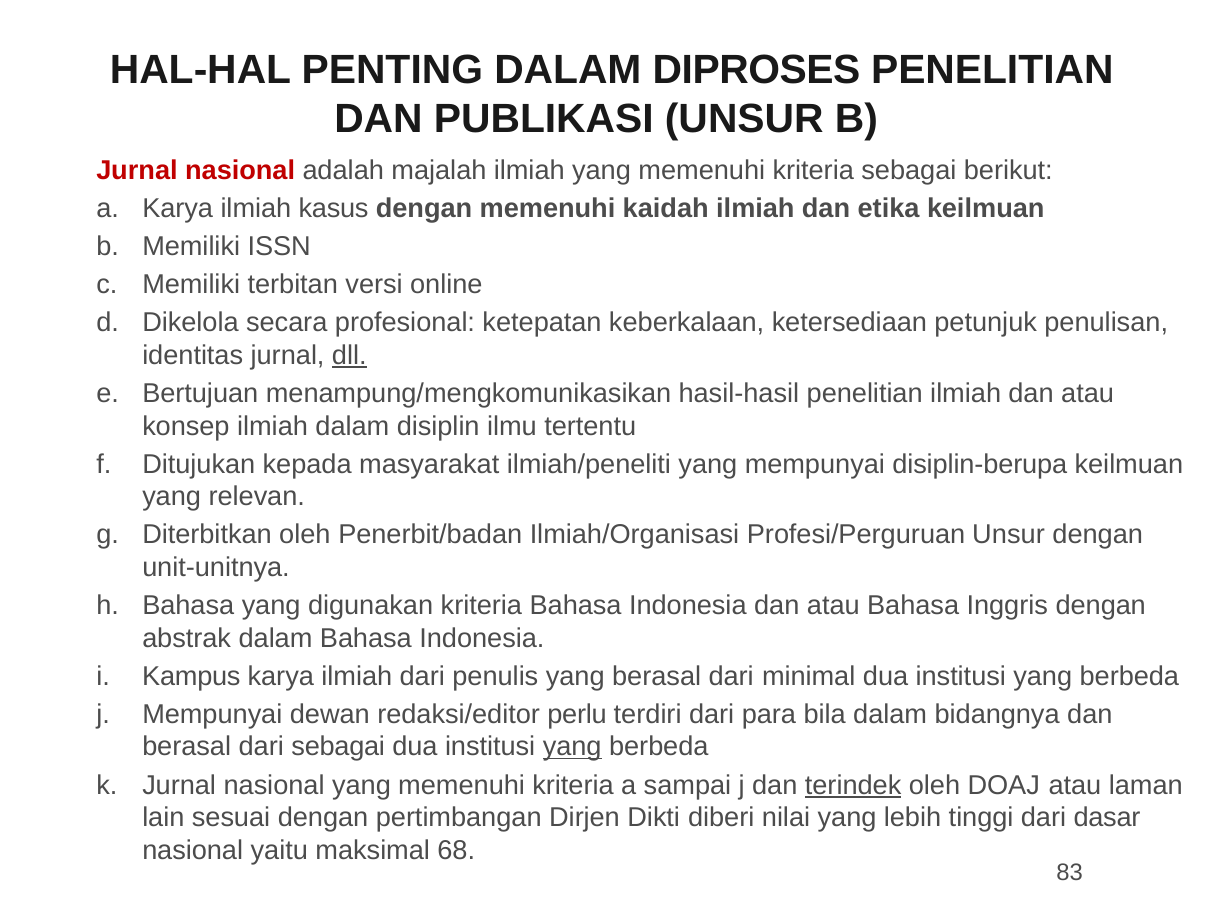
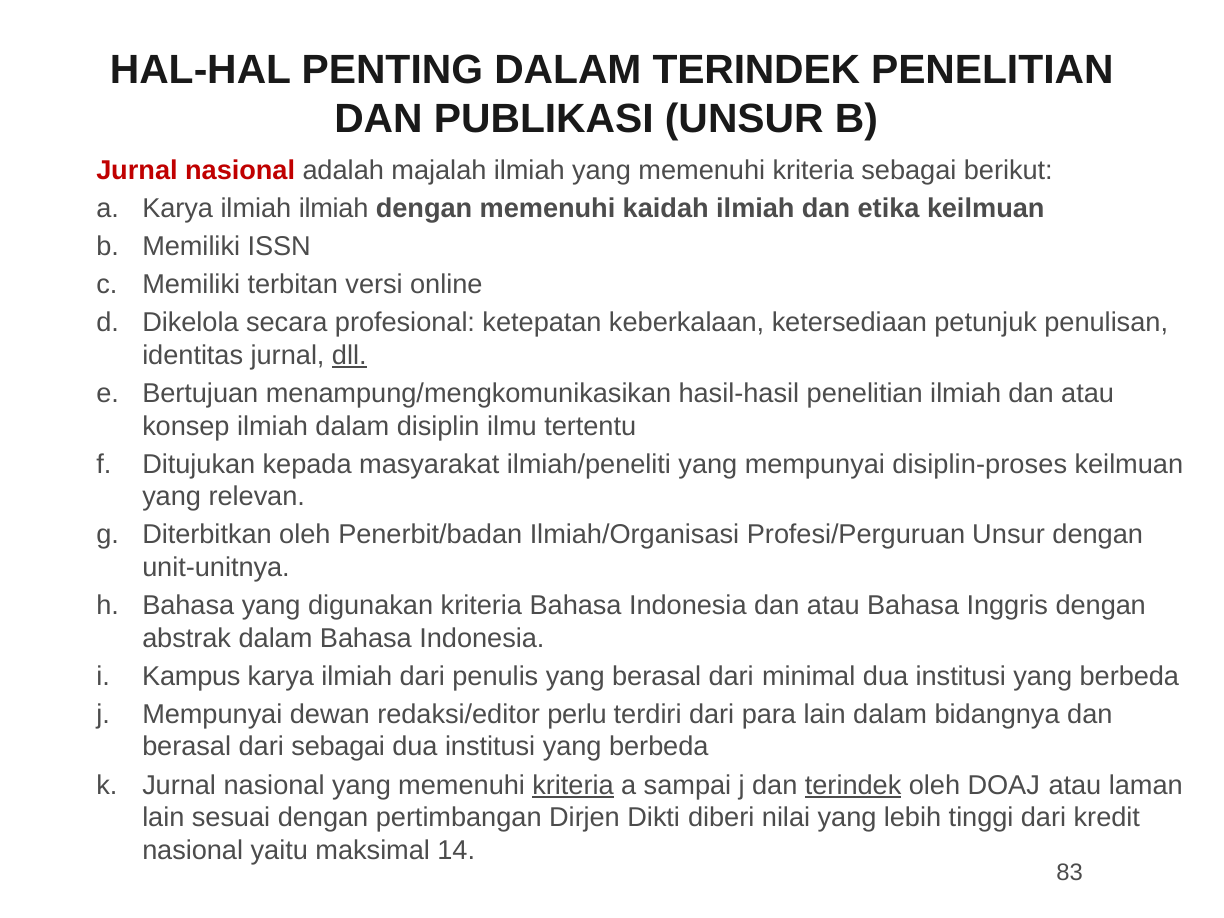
DALAM DIPROSES: DIPROSES -> TERINDEK (756, 70)
ilmiah kasus: kasus -> ilmiah (334, 209)
disiplin-berupa: disiplin-berupa -> disiplin-proses (980, 464)
para bila: bila -> lain (825, 714)
yang underline: present -> none (572, 747)
kriteria underline: none -> present (573, 785)
dasar: dasar -> kredit (1107, 818)
68: 68 -> 14 (456, 850)
